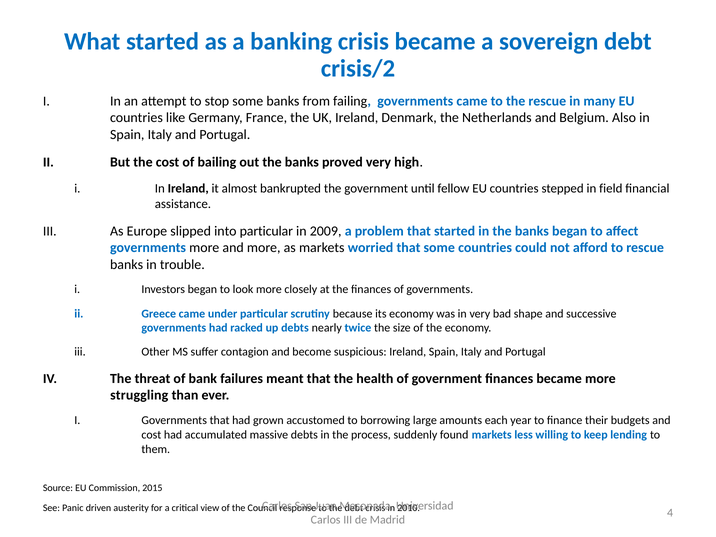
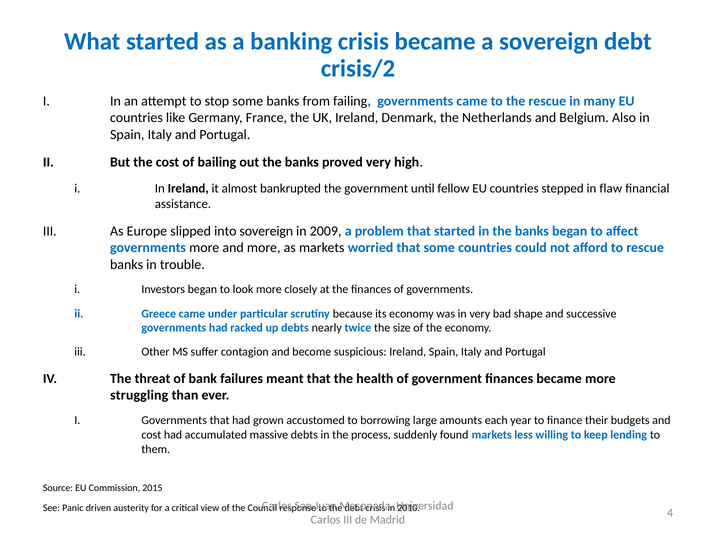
field: field -> flaw (611, 188)
into particular: particular -> sovereign (266, 231)
